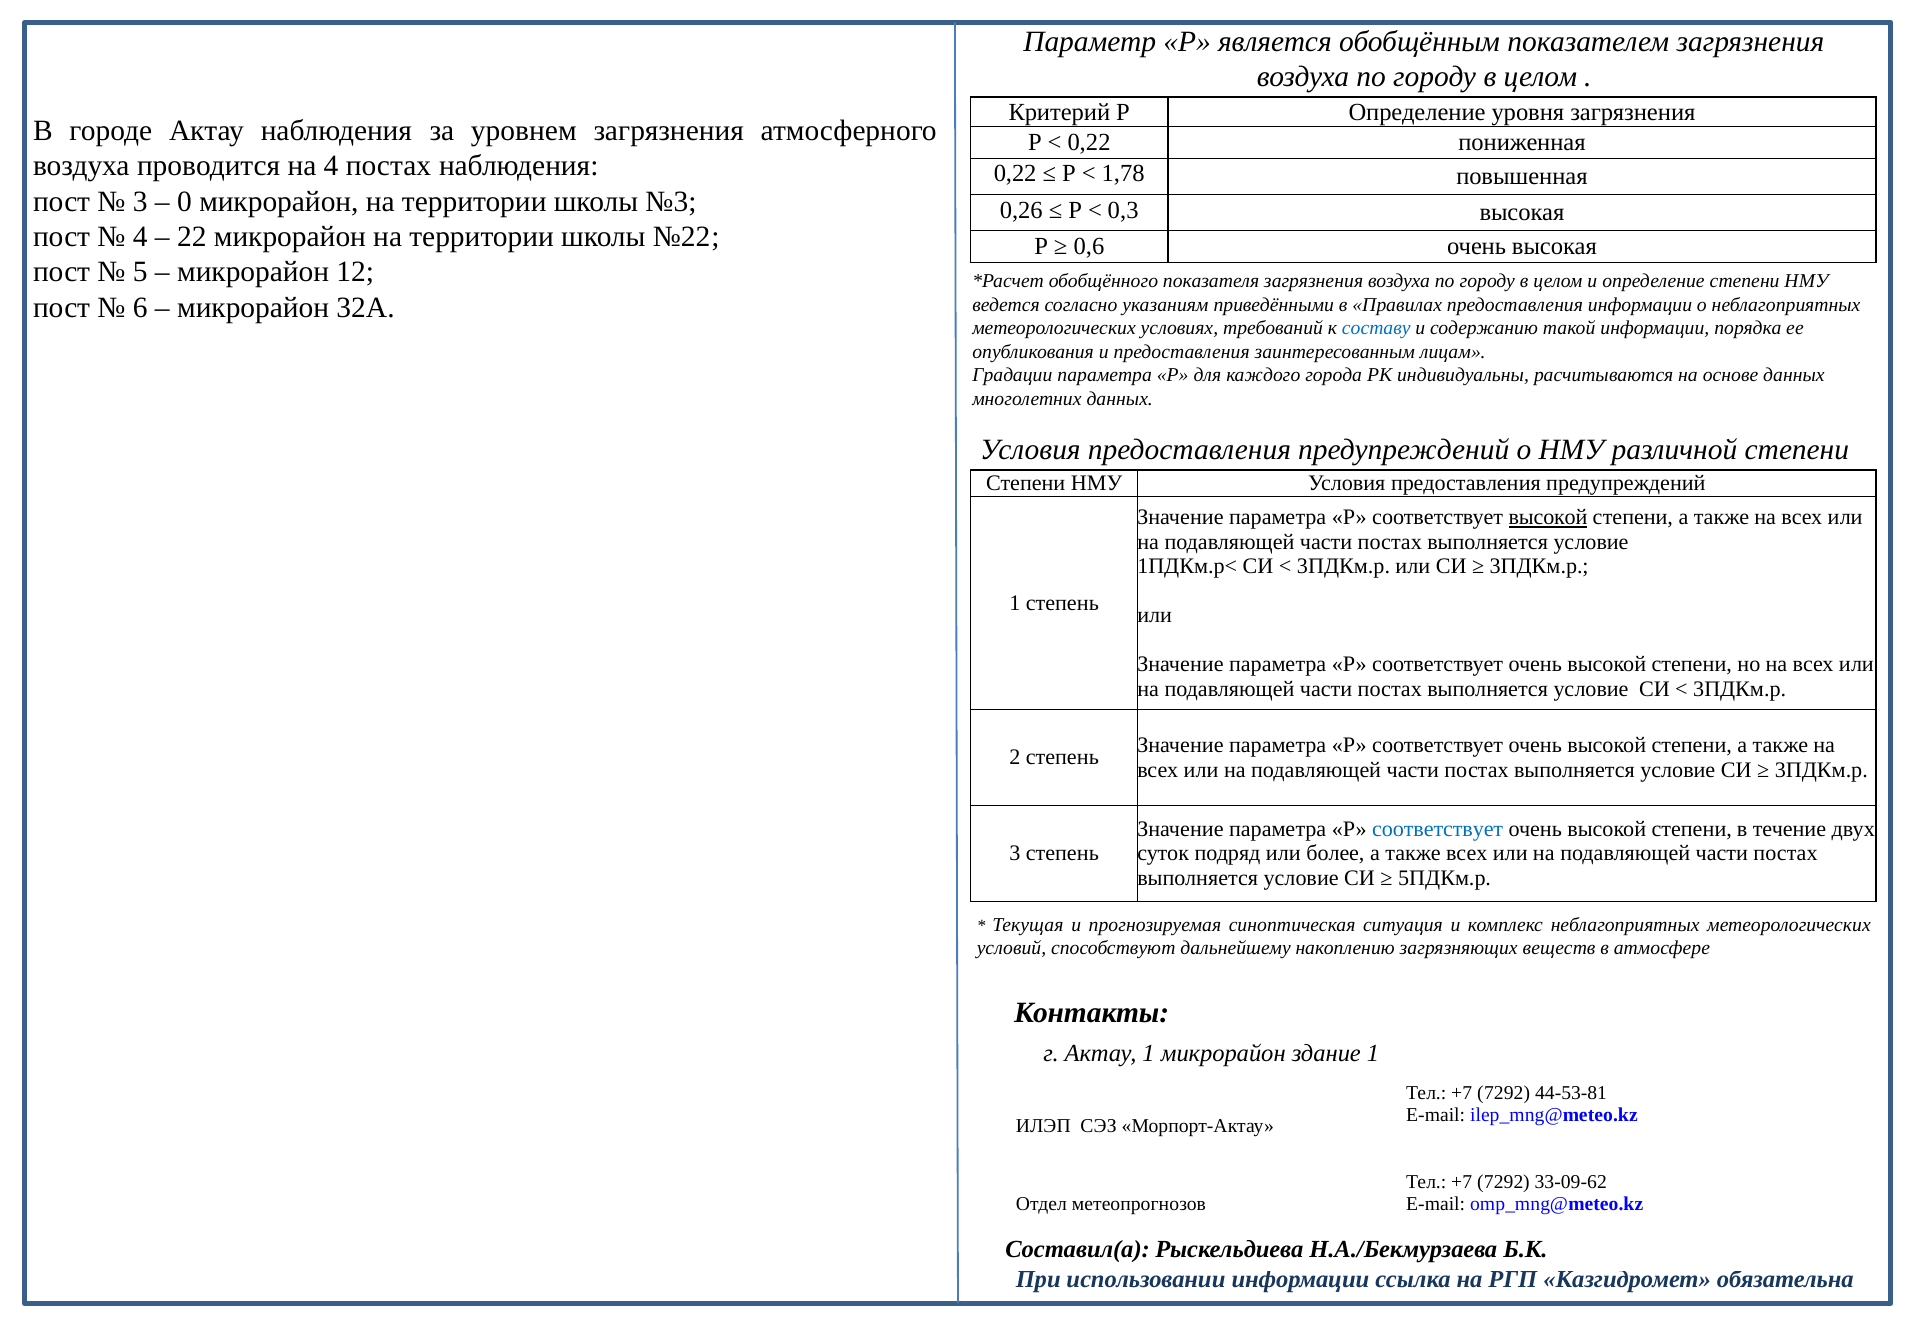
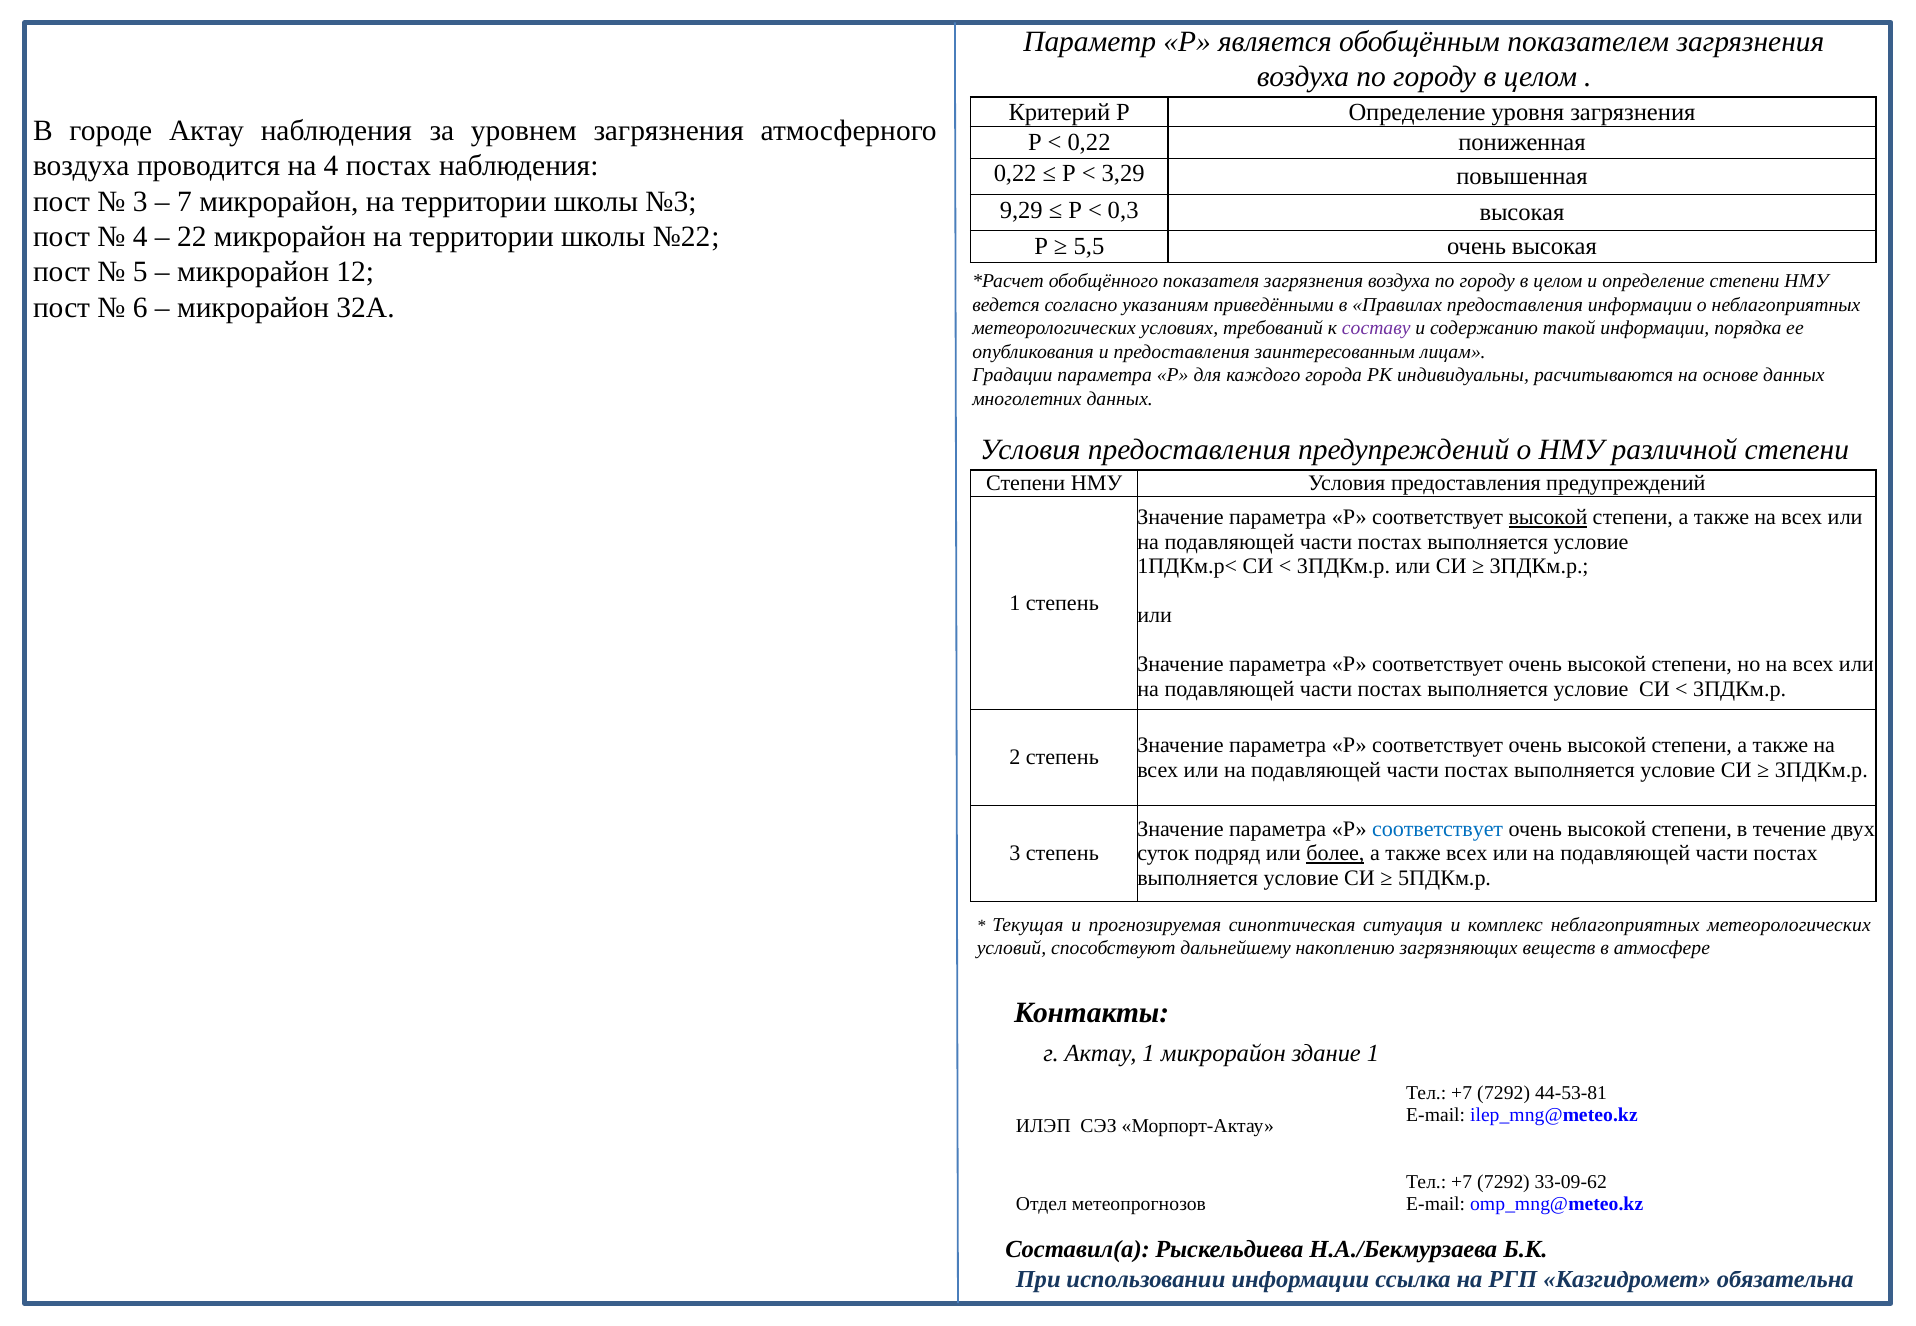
1,78: 1,78 -> 3,29 (1123, 174)
0: 0 -> 7 (185, 202)
0,26: 0,26 -> 9,29 (1021, 210)
0,6: 0,6 -> 5,5 (1089, 246)
составу colour: blue -> purple (1376, 329)
более underline: none -> present (1335, 854)
